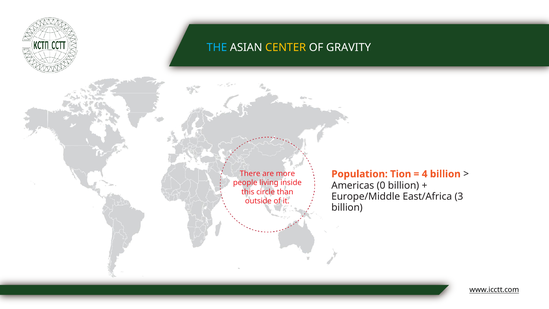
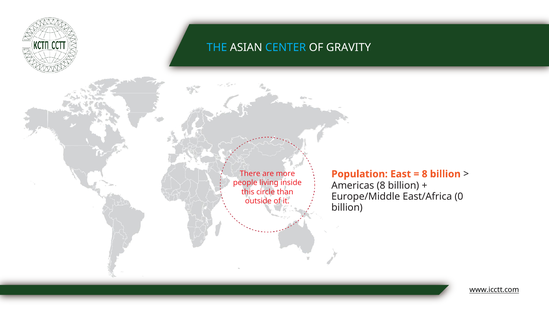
СENTER colour: yellow -> light blue (286, 47)
Tion: Tion -> East (401, 174)
4: 4 -> 8 (425, 174)
Americas 0: 0 -> 8 (381, 186)
3: 3 -> 0 (459, 197)
